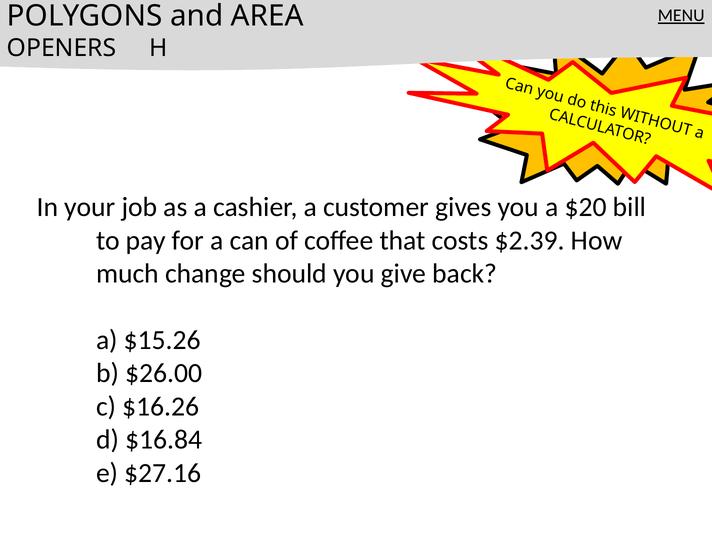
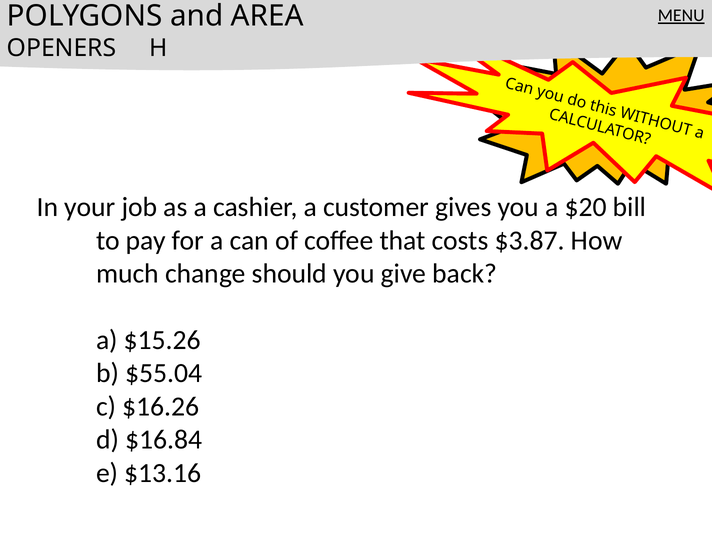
$2.39: $2.39 -> $3.87 (530, 240)
$26.00: $26.00 -> $55.04 (164, 373)
$27.16: $27.16 -> $13.16 (163, 473)
